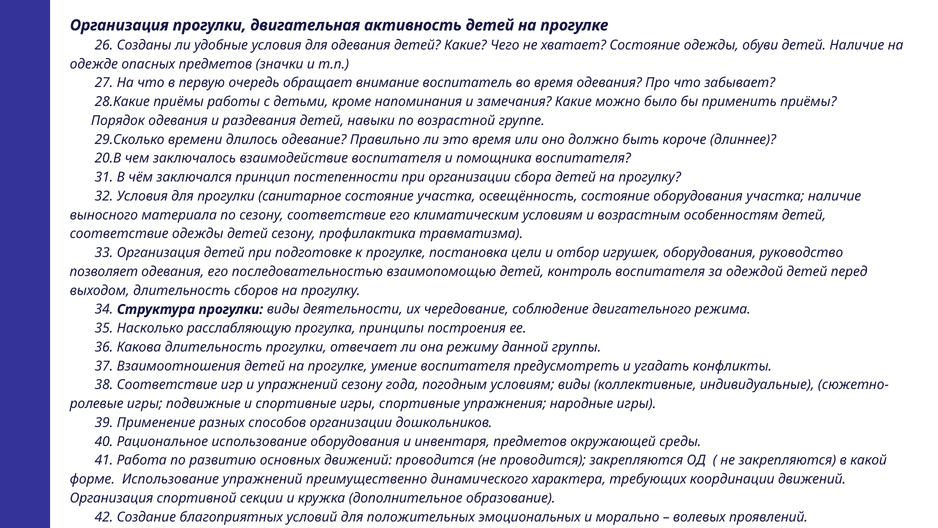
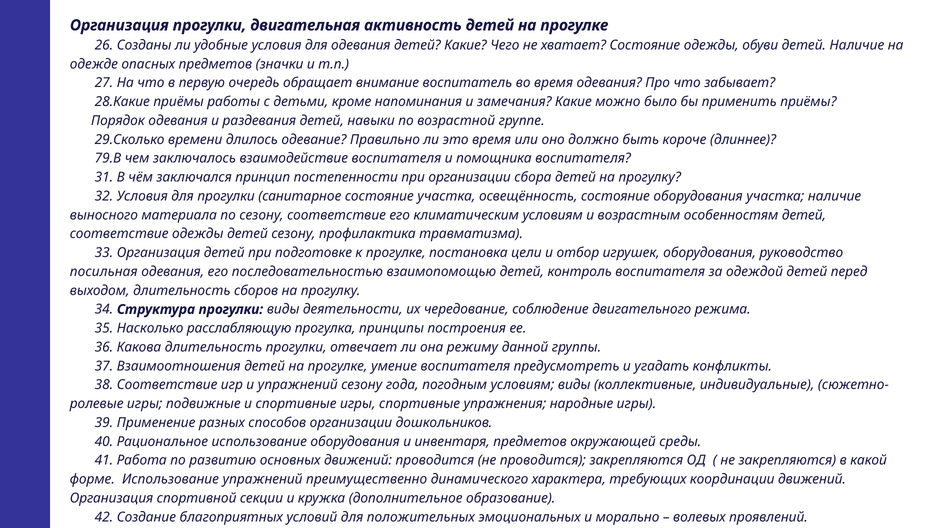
20.В: 20.В -> 79.В (108, 158)
позволяет: позволяет -> посильная (104, 271)
